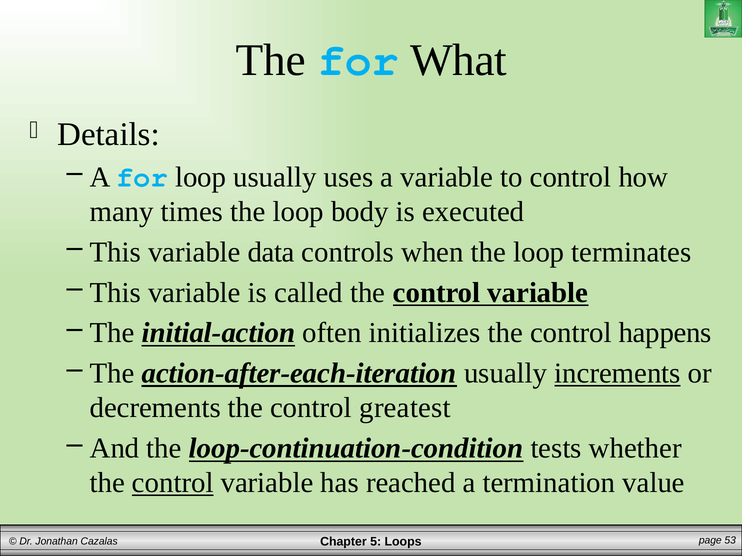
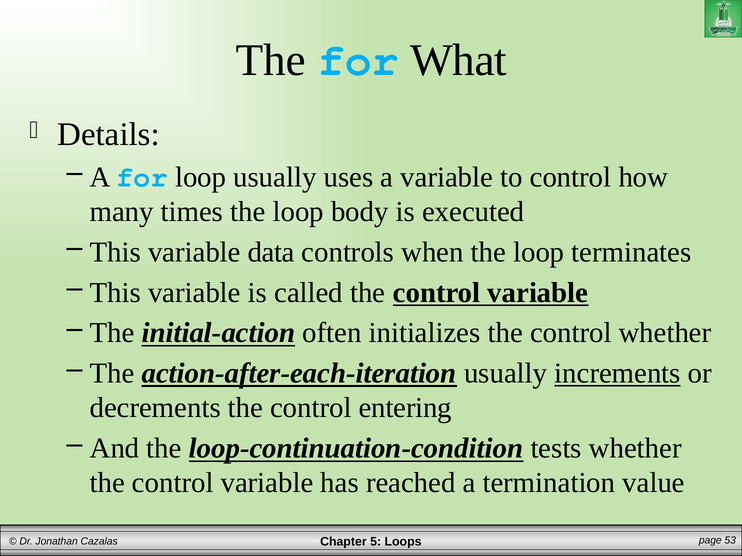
control happens: happens -> whether (665, 333)
greatest: greatest -> entering (405, 408)
control underline: present -> none (173, 483)
